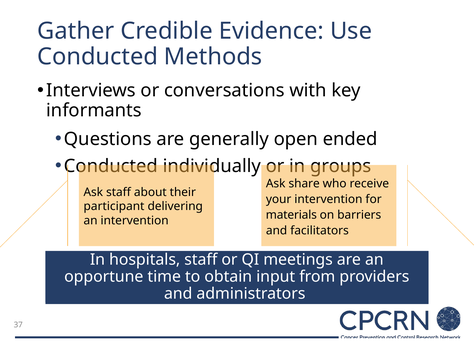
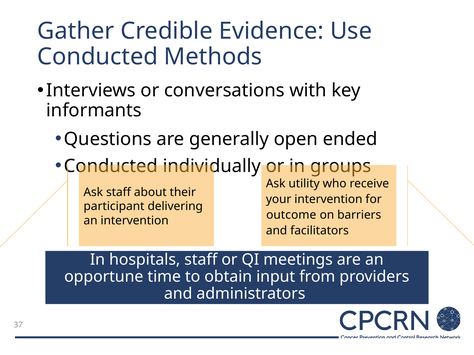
share: share -> utility (304, 184)
materials: materials -> outcome (291, 215)
